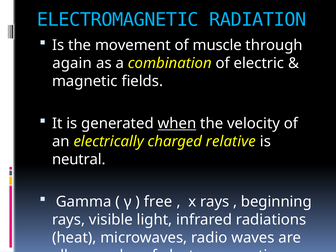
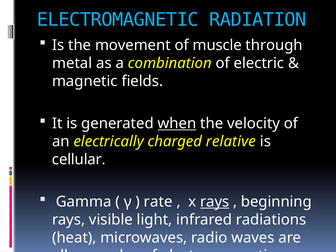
again: again -> metal (72, 63)
neutral: neutral -> cellular (79, 159)
free: free -> rate (158, 202)
rays underline: none -> present (215, 202)
